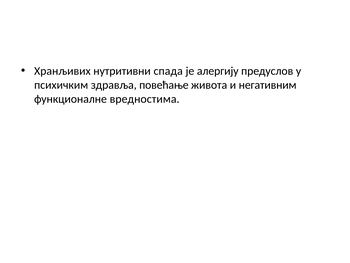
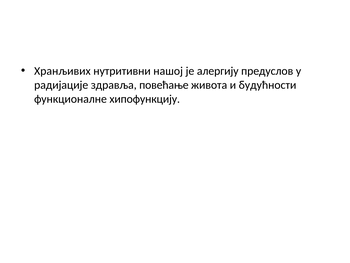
спада: спада -> нашој (168, 71)
психичким: психичким -> радијације (61, 85)
негативним: негативним -> будућности (268, 85)
вредностима: вредностима -> хипофункцију (145, 99)
